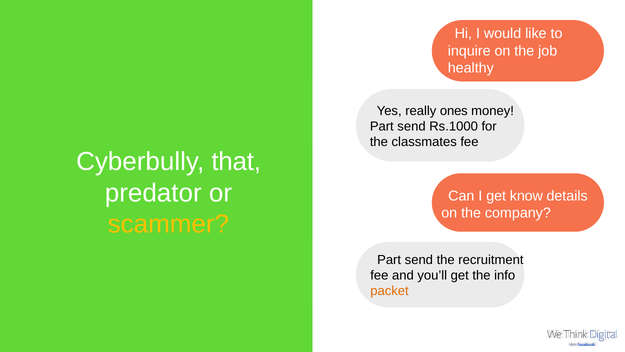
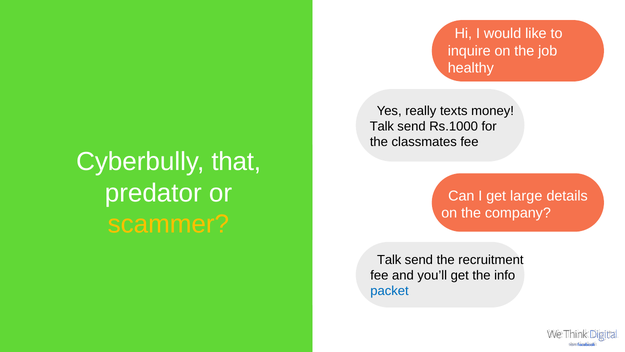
ones: ones -> texts (454, 111)
Part: Part -> Talk (382, 126)
know: know -> large (526, 196)
Part: Part -> Talk (389, 259)
packet colour: orange -> blue (390, 291)
